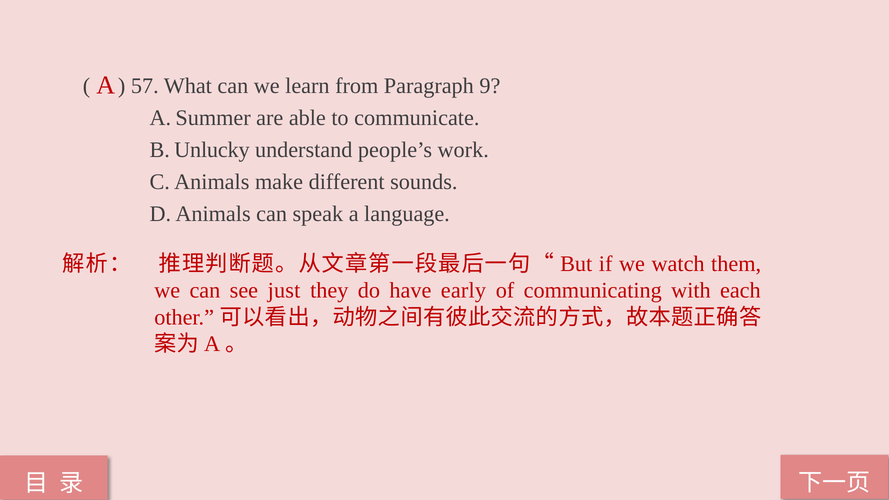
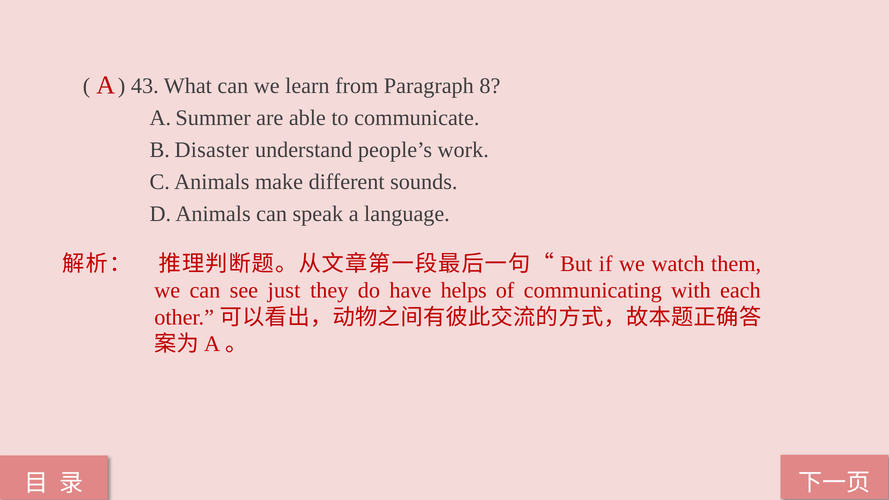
57: 57 -> 43 (145, 86)
9: 9 -> 8 (490, 86)
Unlucky: Unlucky -> Disaster (212, 150)
early: early -> helps (464, 291)
